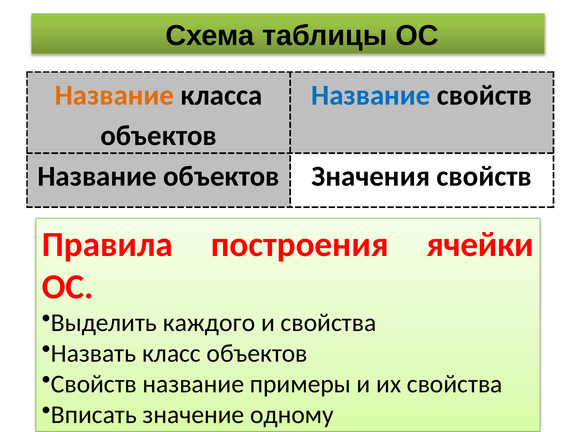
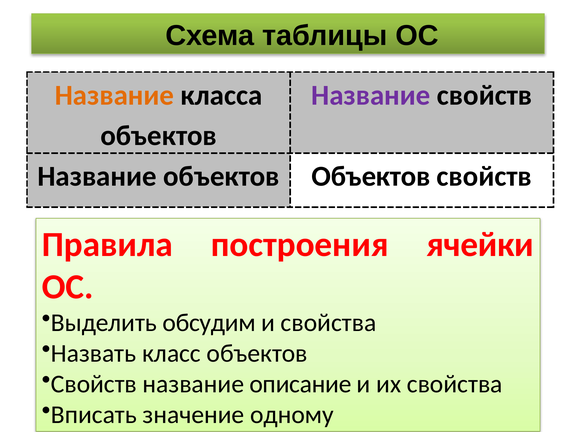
Название colour: blue -> purple (371, 95)
объектов Значения: Значения -> Объектов (371, 176)
каждого: каждого -> обсудим (209, 323)
примеры: примеры -> описание (300, 384)
